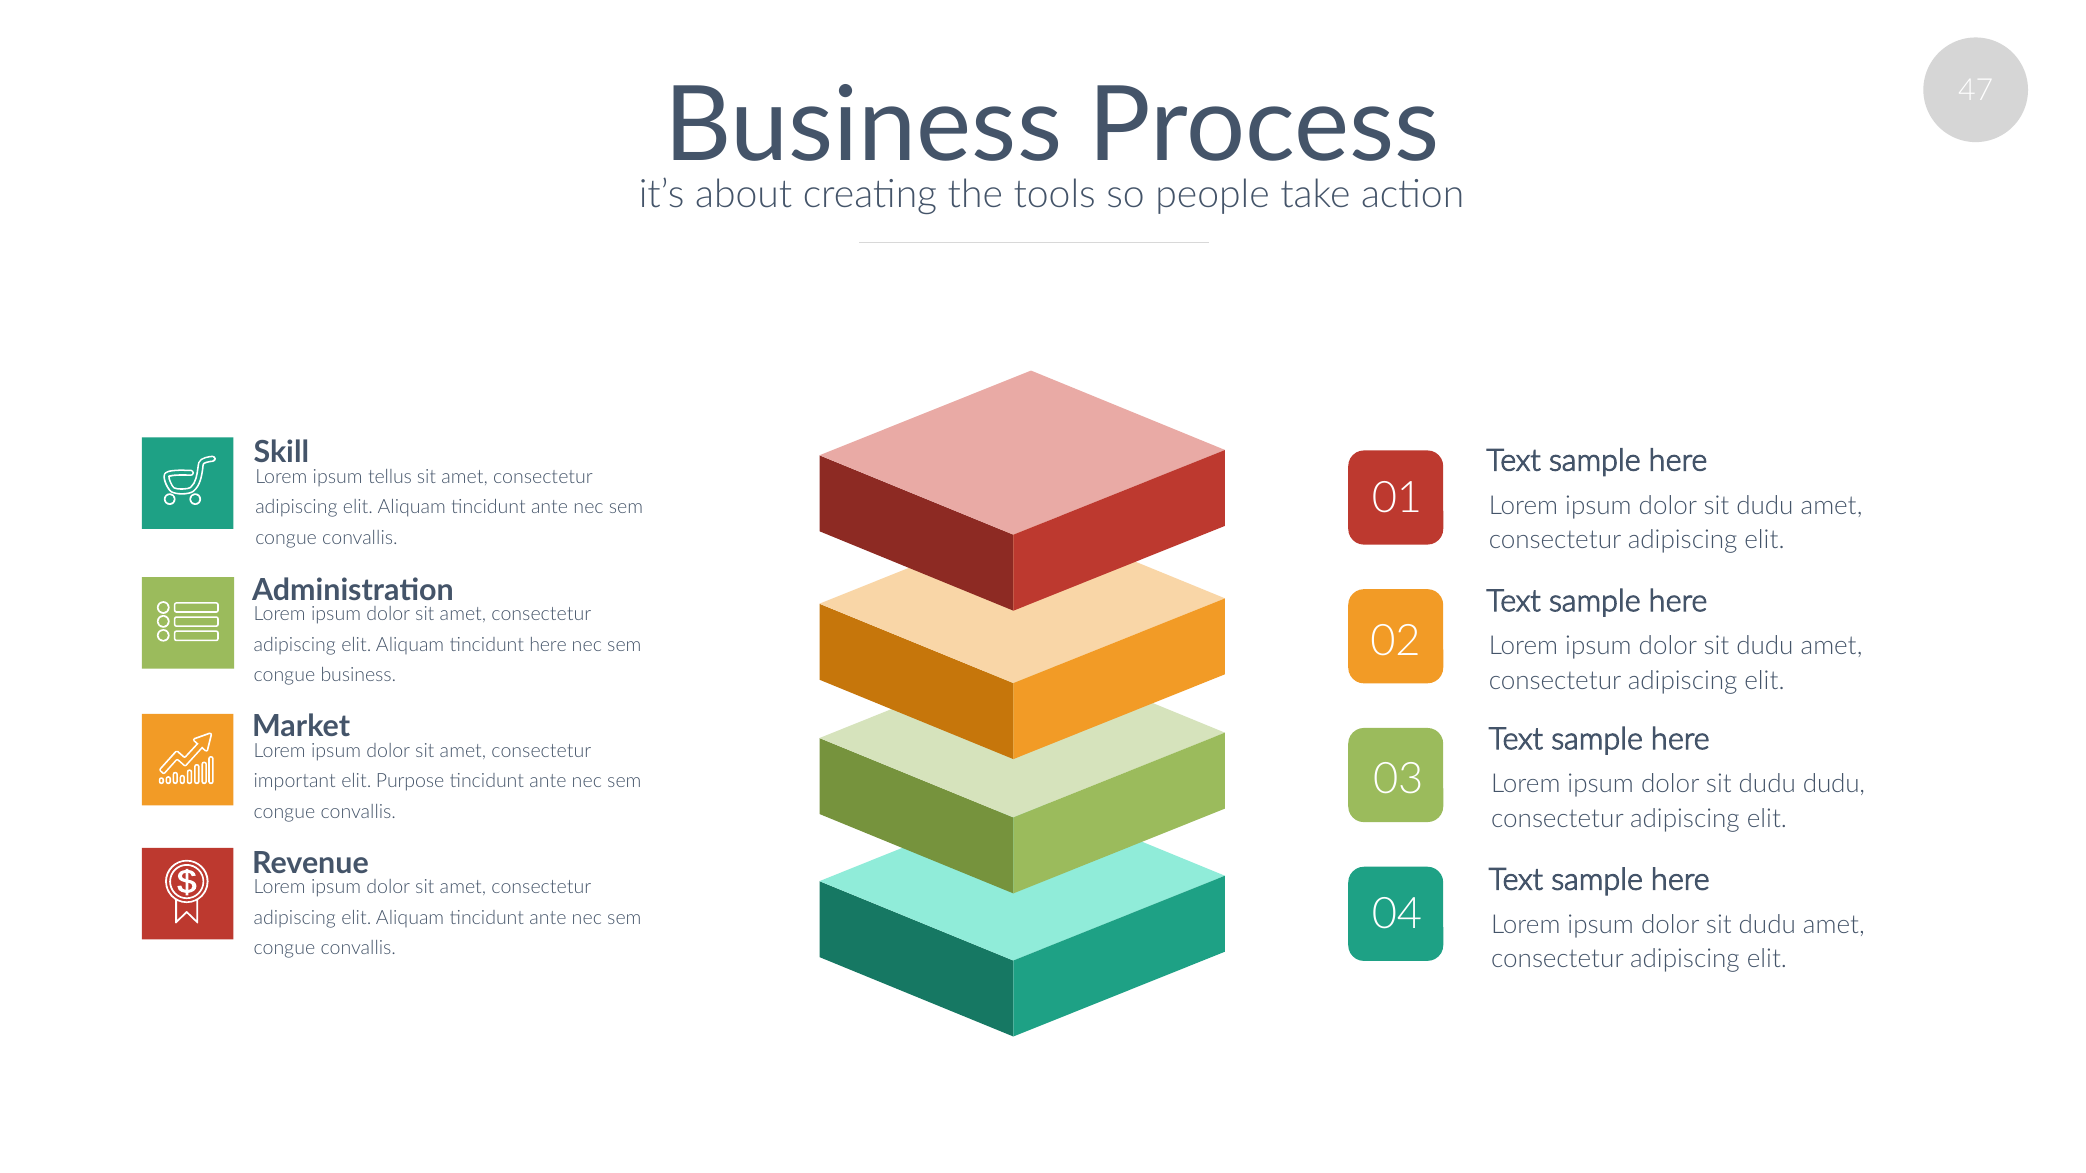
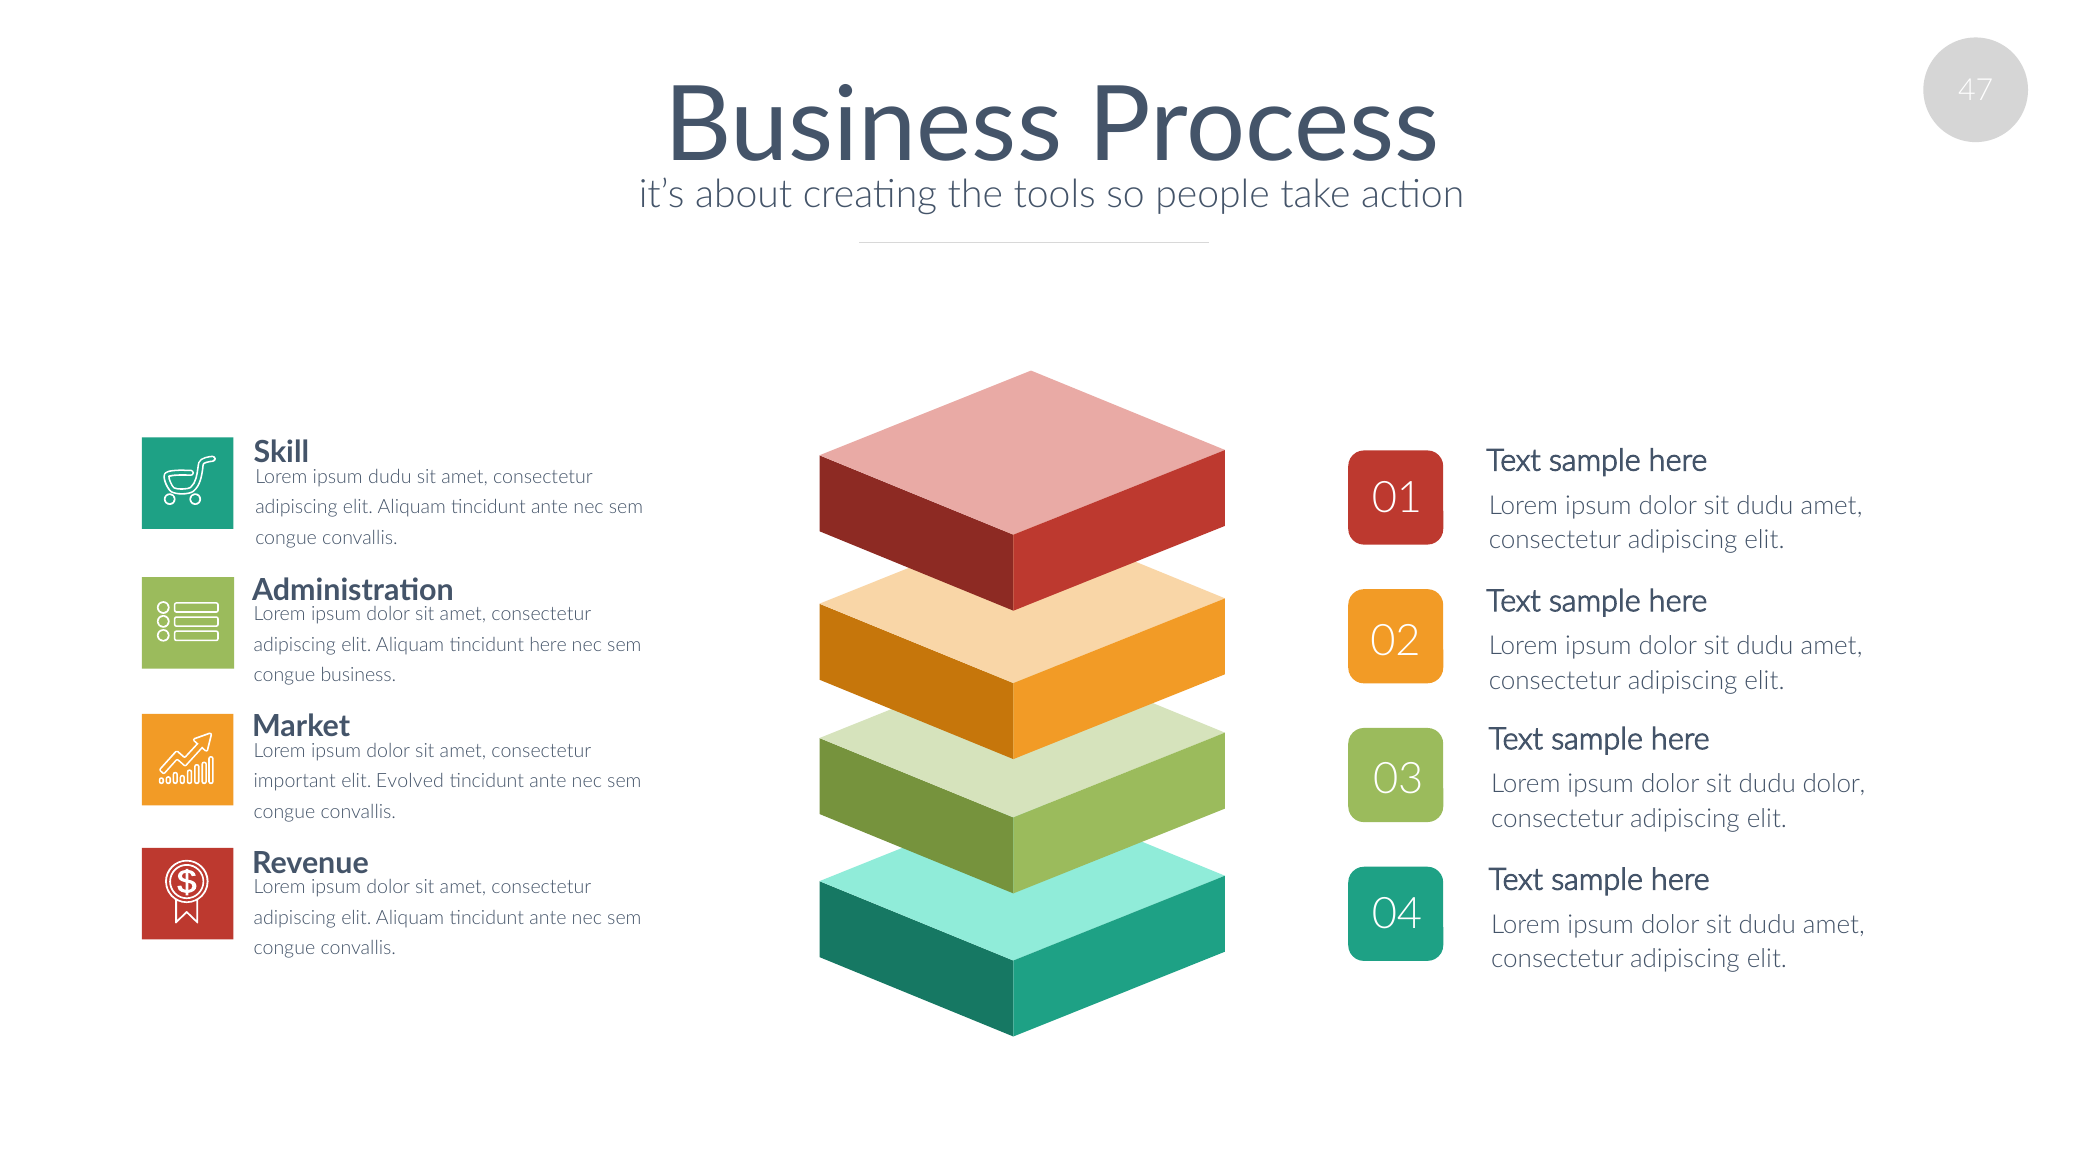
ipsum tellus: tellus -> dudu (390, 477)
Purpose: Purpose -> Evolved (410, 782)
dudu dudu: dudu -> dolor (1834, 784)
